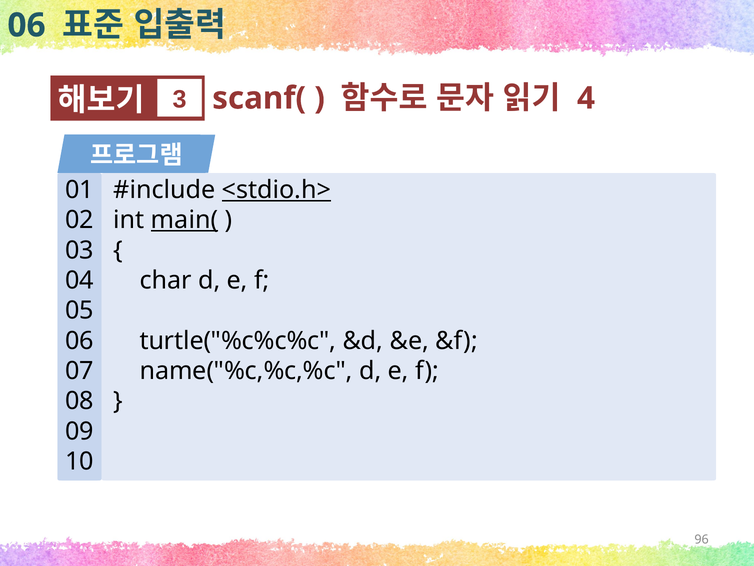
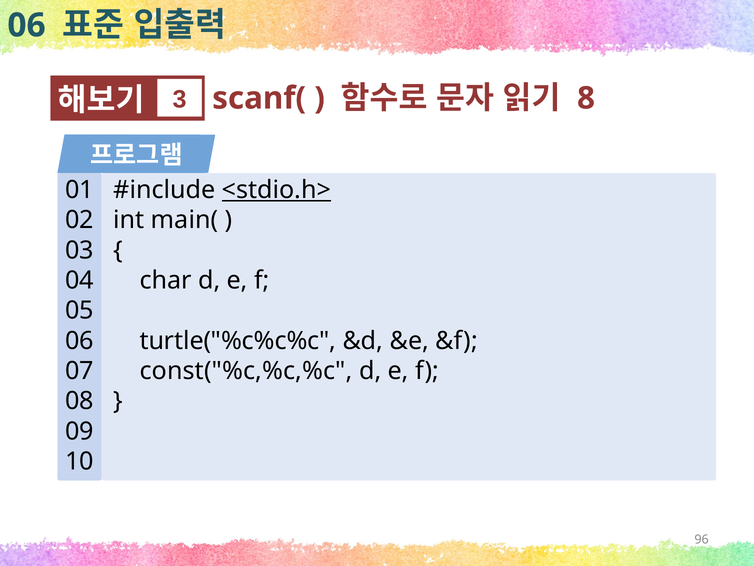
4: 4 -> 8 (586, 98)
main( underline: present -> none (185, 220)
name("%c,%c,%c: name("%c,%c,%c -> const("%c,%c,%c (246, 371)
